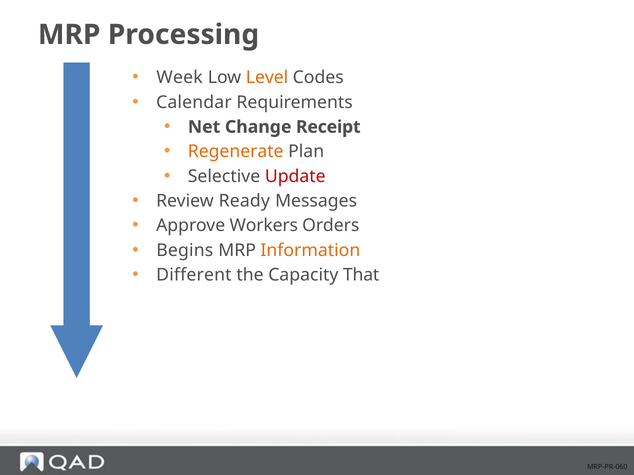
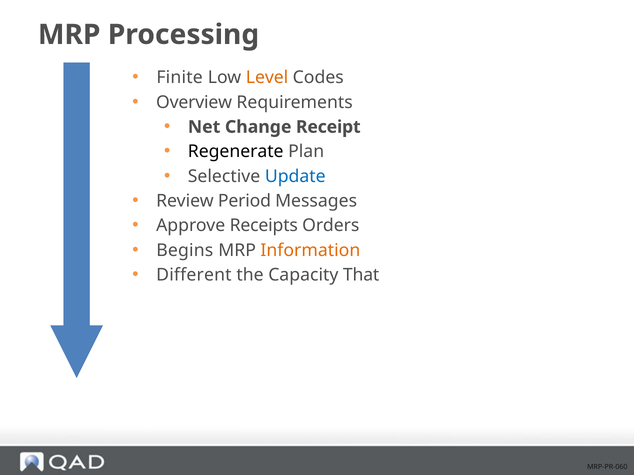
Week: Week -> Finite (180, 78)
Calendar: Calendar -> Overview (194, 102)
Regenerate colour: orange -> black (236, 152)
Update colour: red -> blue (295, 176)
Ready: Ready -> Period (244, 201)
Workers: Workers -> Receipts (264, 226)
